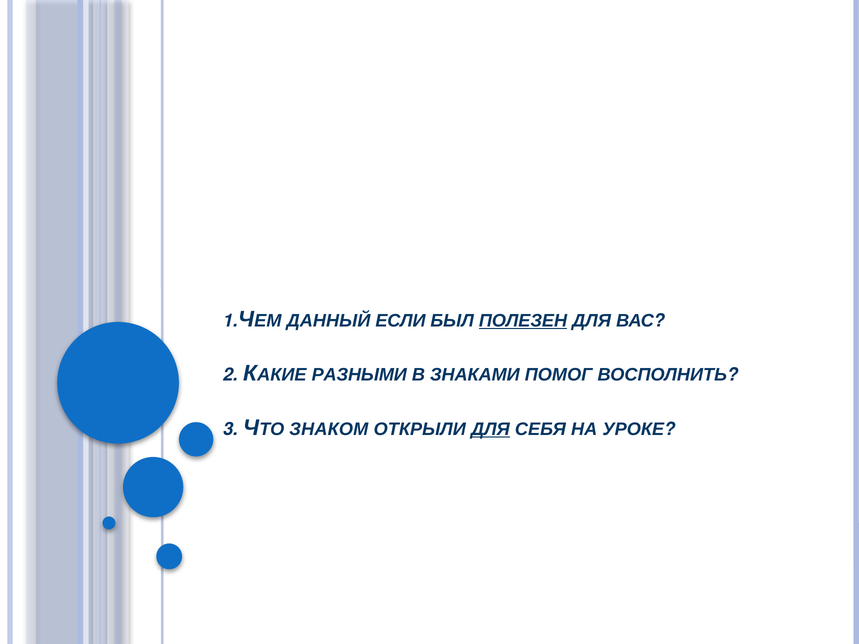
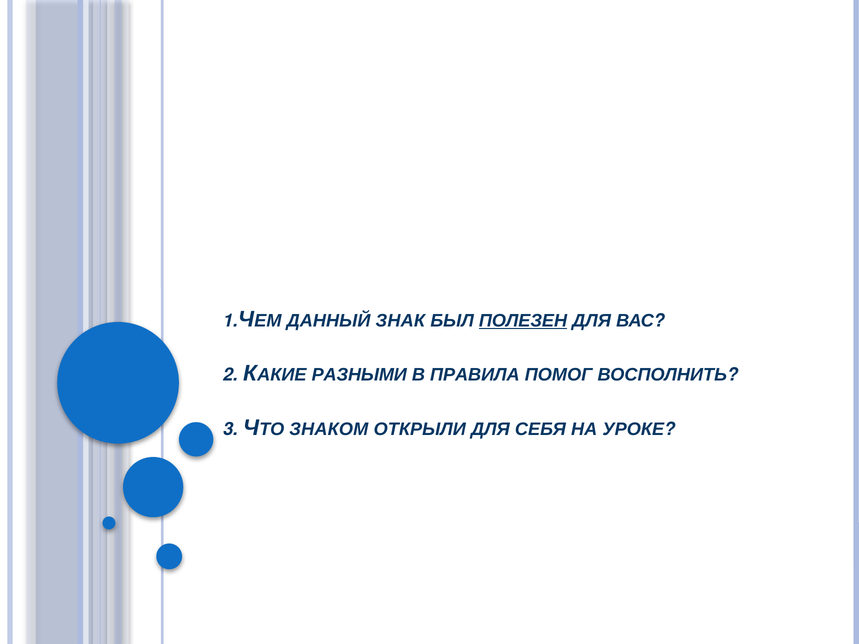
ЕСЛИ: ЕСЛИ -> ЗНАК (400, 321)
ЗНАКАМИ: ЗНАКАМИ -> ПРАВИЛА (475, 375)
ДЛЯ underline: present -> none (490, 429)
